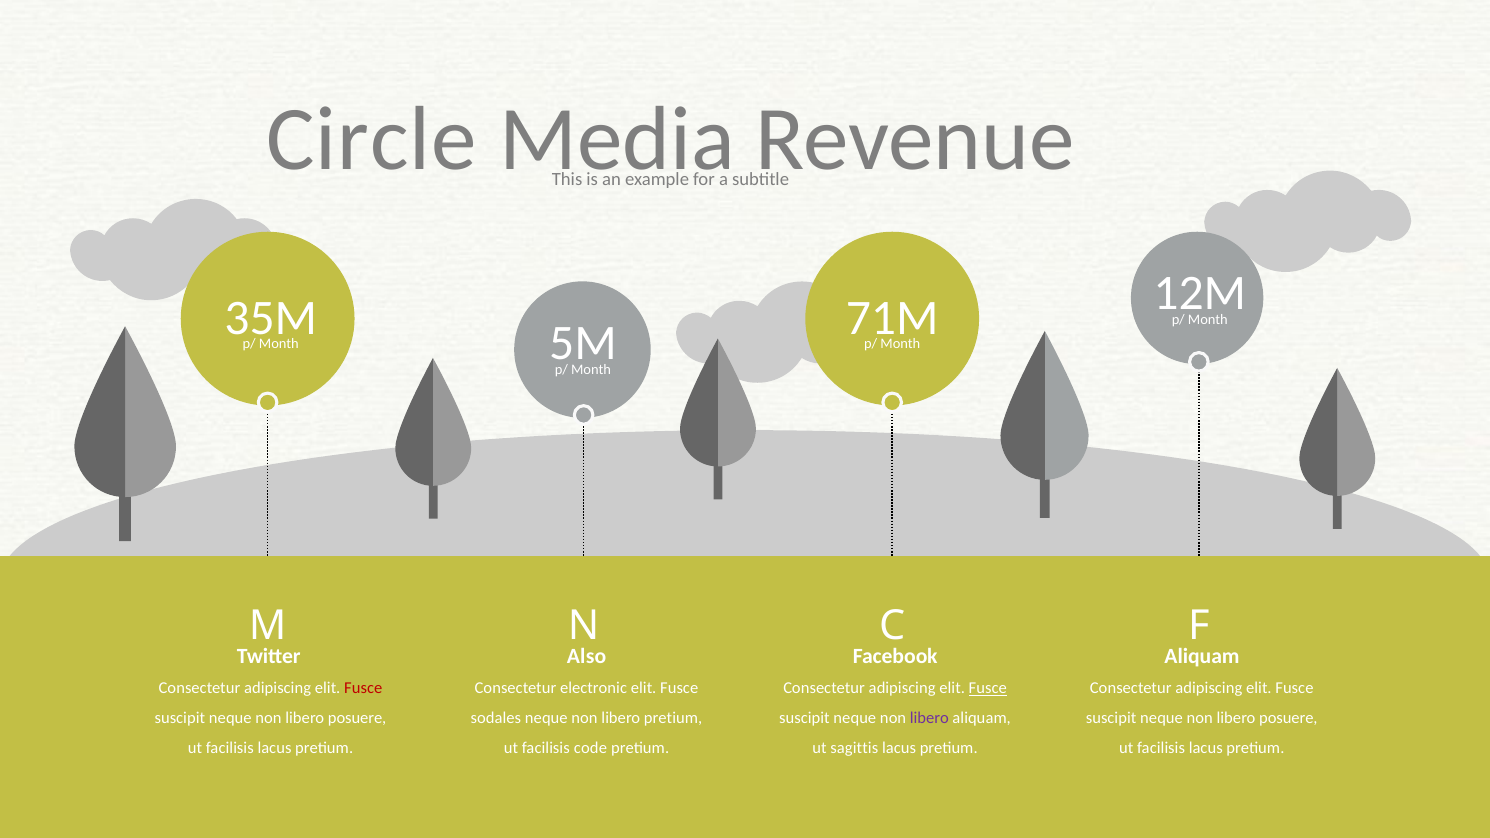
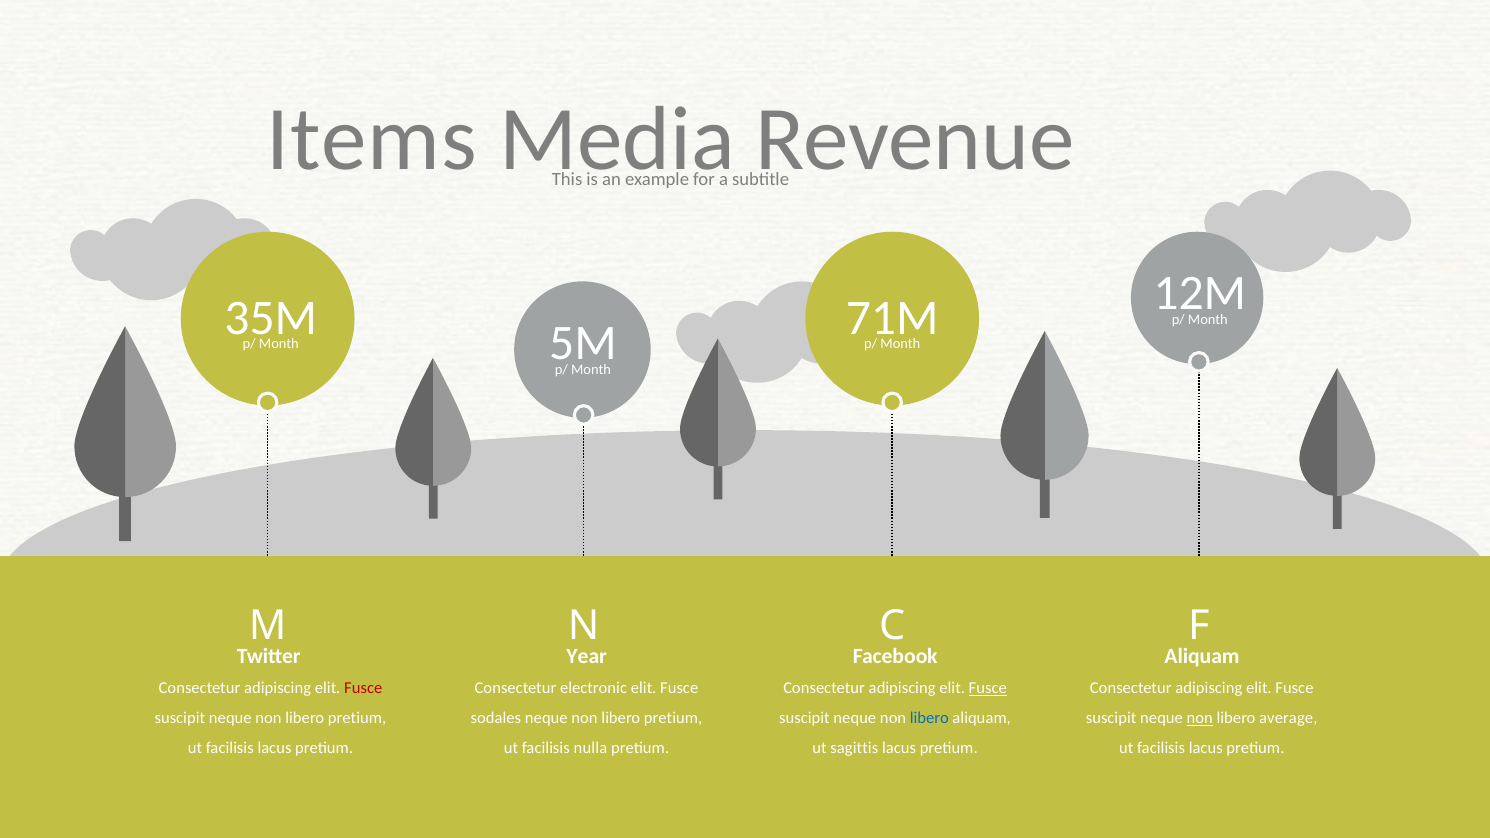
Circle: Circle -> Items (372, 140)
Also: Also -> Year (587, 656)
posuere: posuere -> pretium (357, 718)
libero colour: purple -> blue (929, 718)
non underline: none -> present (1200, 718)
posuere: posuere -> average (1288, 718)
code: code -> nulla (590, 748)
